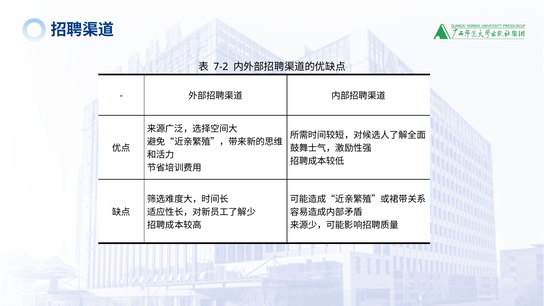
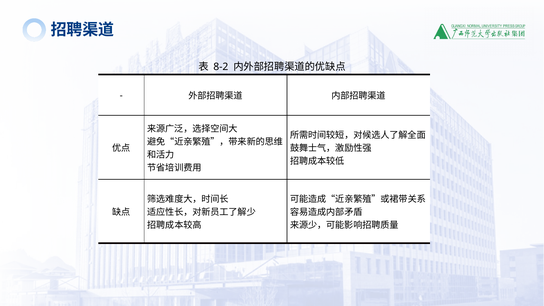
7-2: 7-2 -> 8-2 (221, 67)
